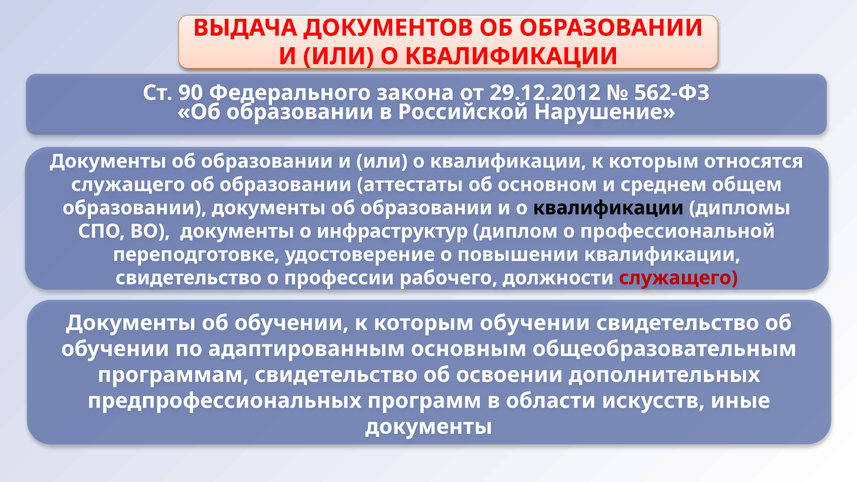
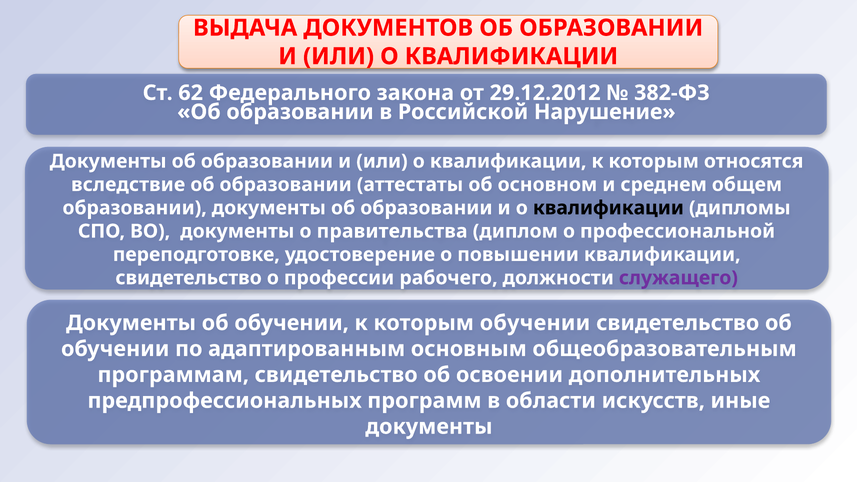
90: 90 -> 62 (191, 93)
562-ФЗ: 562-ФЗ -> 382-ФЗ (672, 93)
служащего: служащего -> вследствие (128, 185)
инфраструктур: инфраструктур -> правительства (392, 231)
служащего colour: red -> purple (678, 278)
